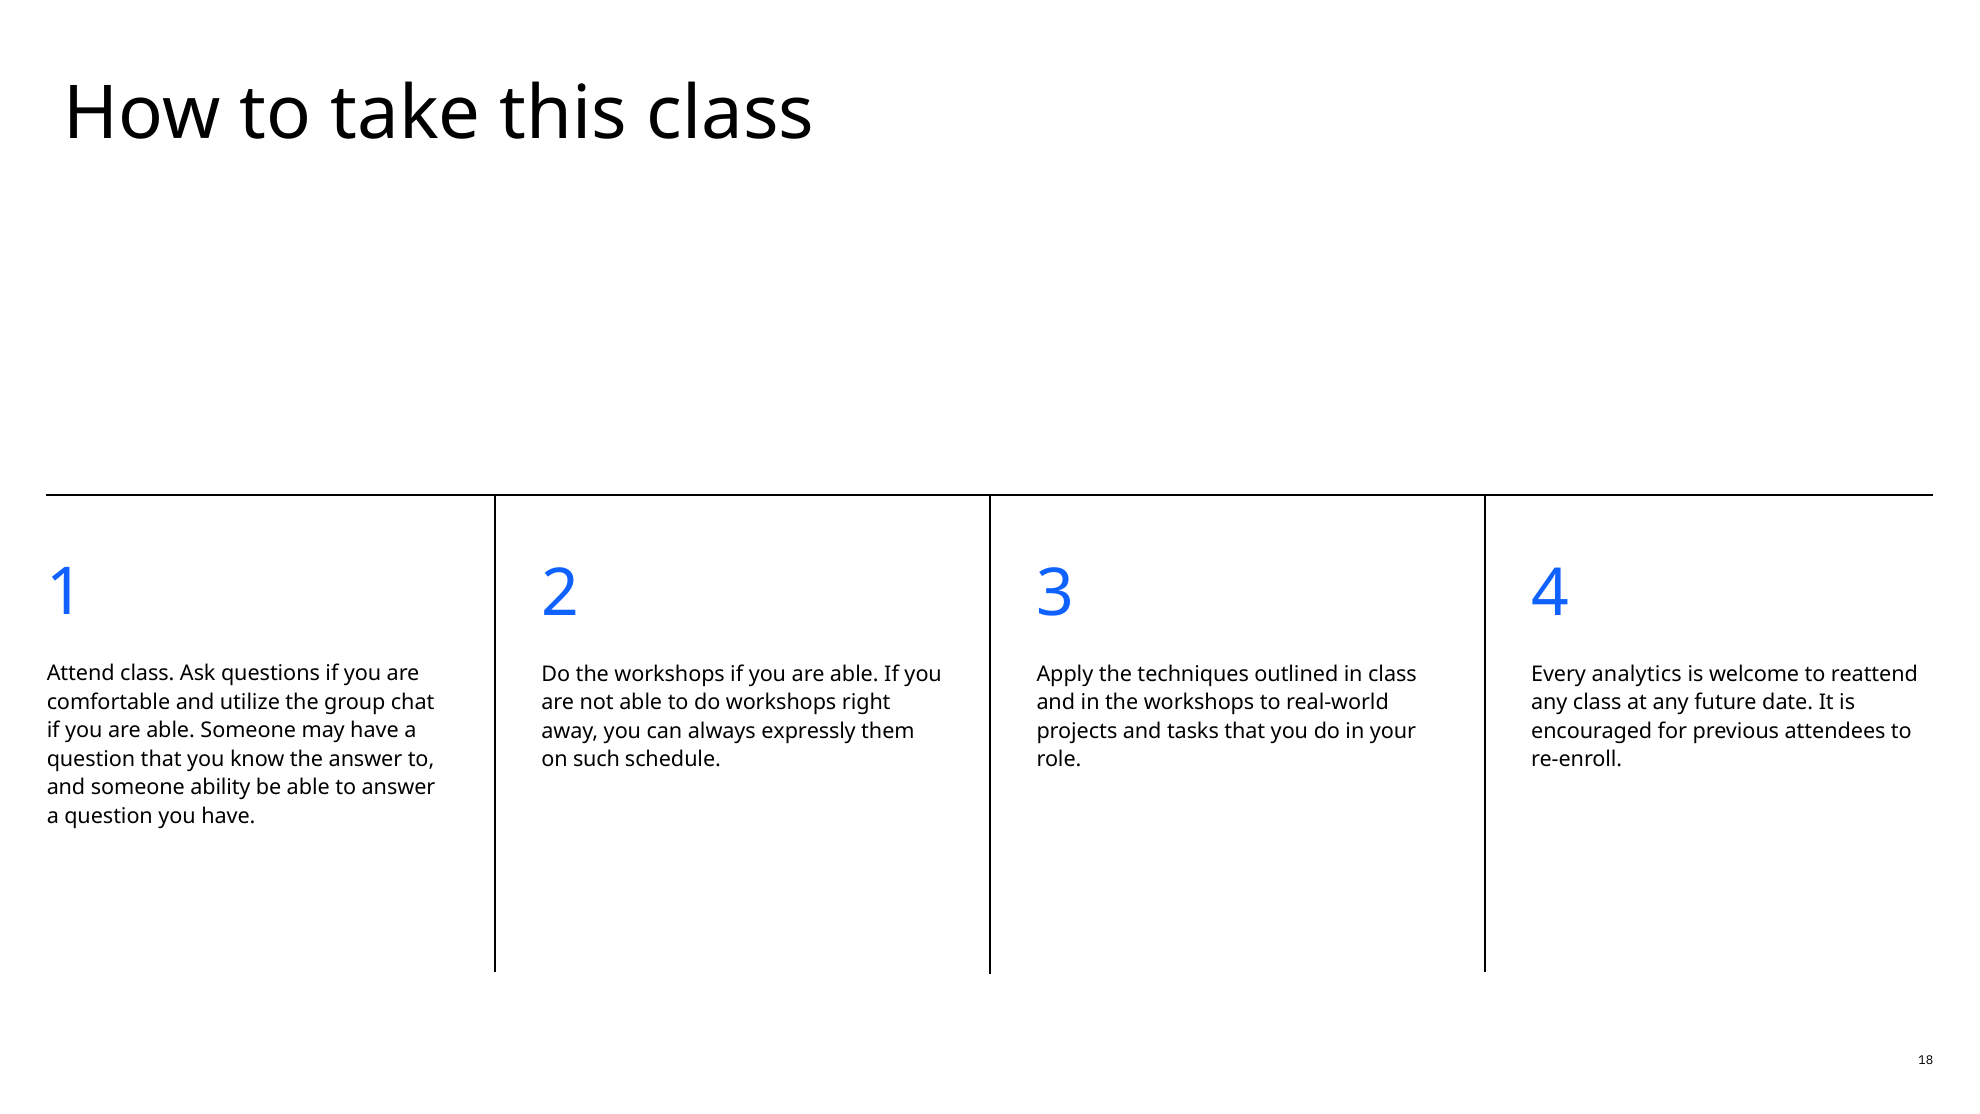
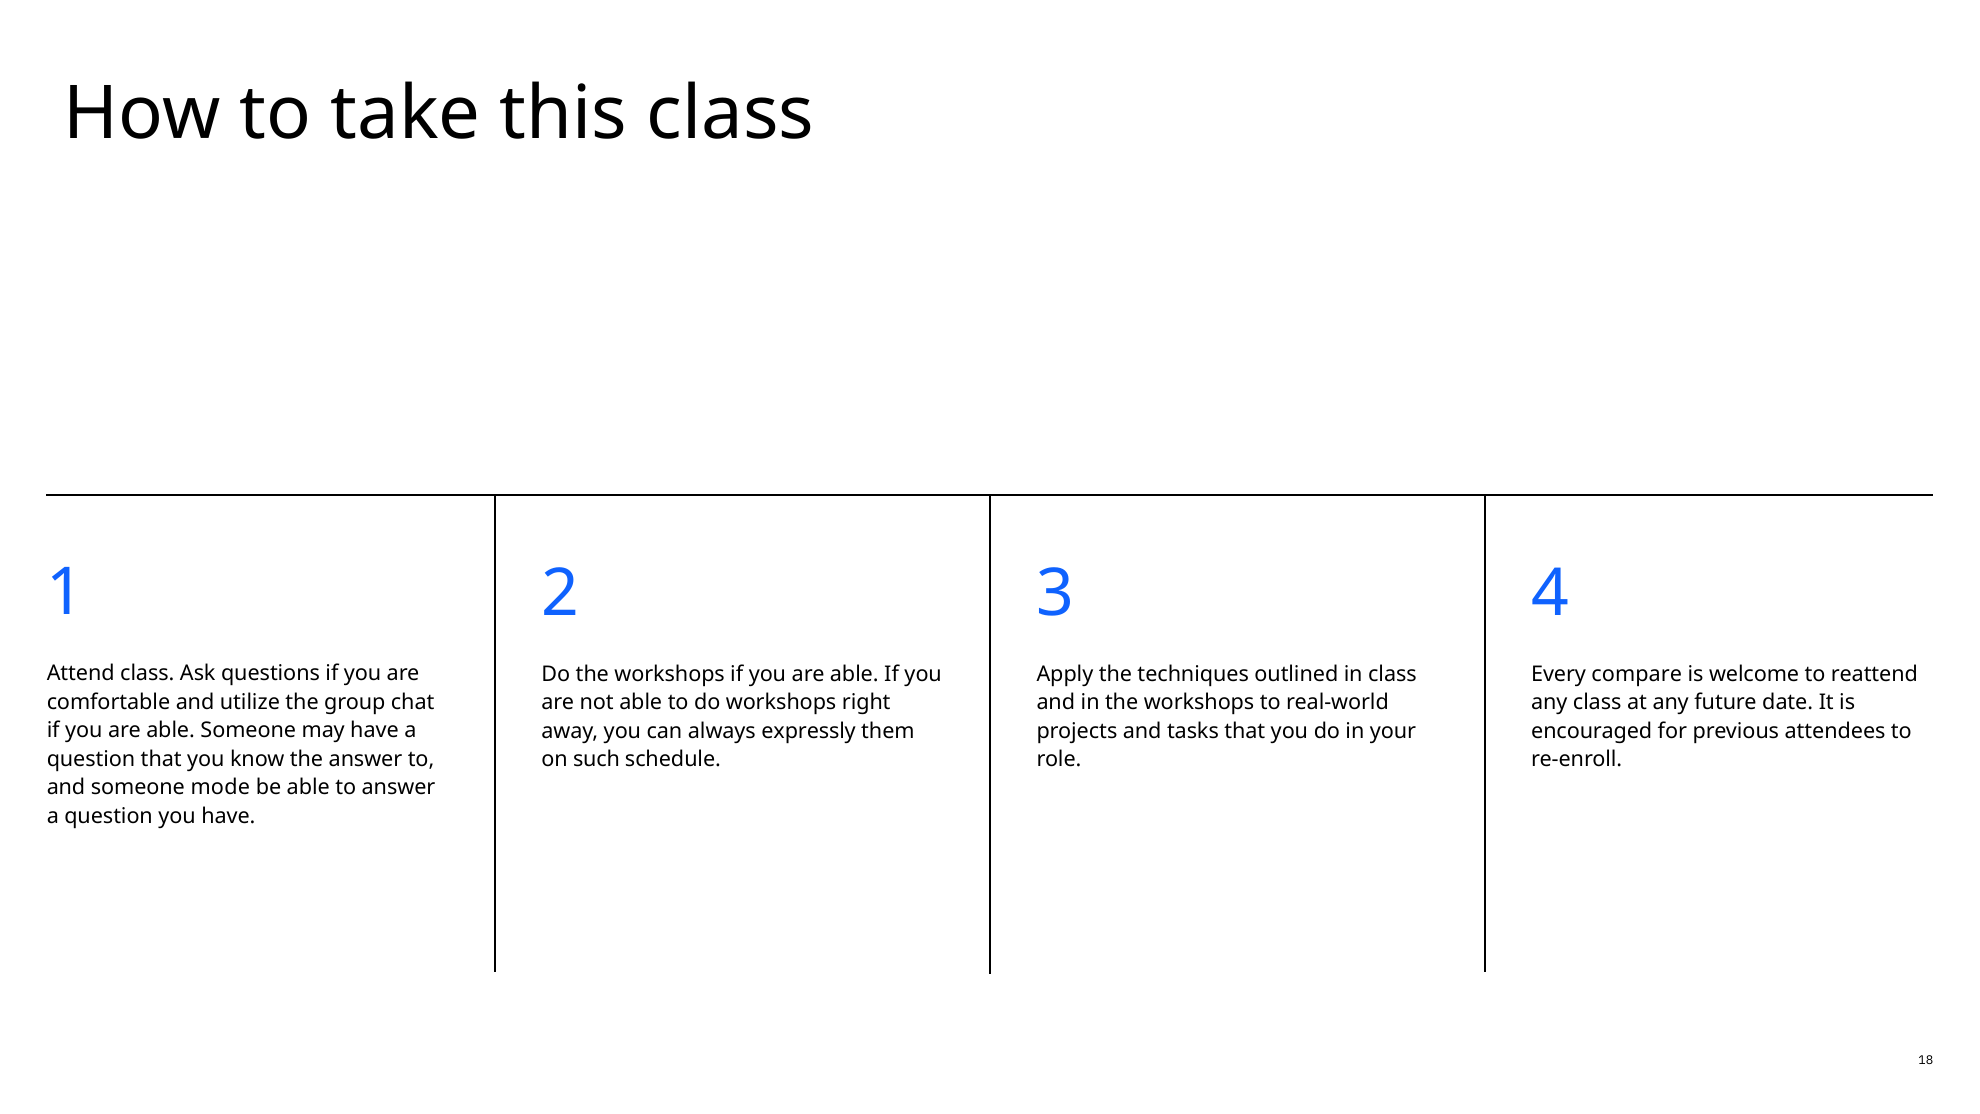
analytics: analytics -> compare (1637, 674)
ability: ability -> mode (220, 787)
